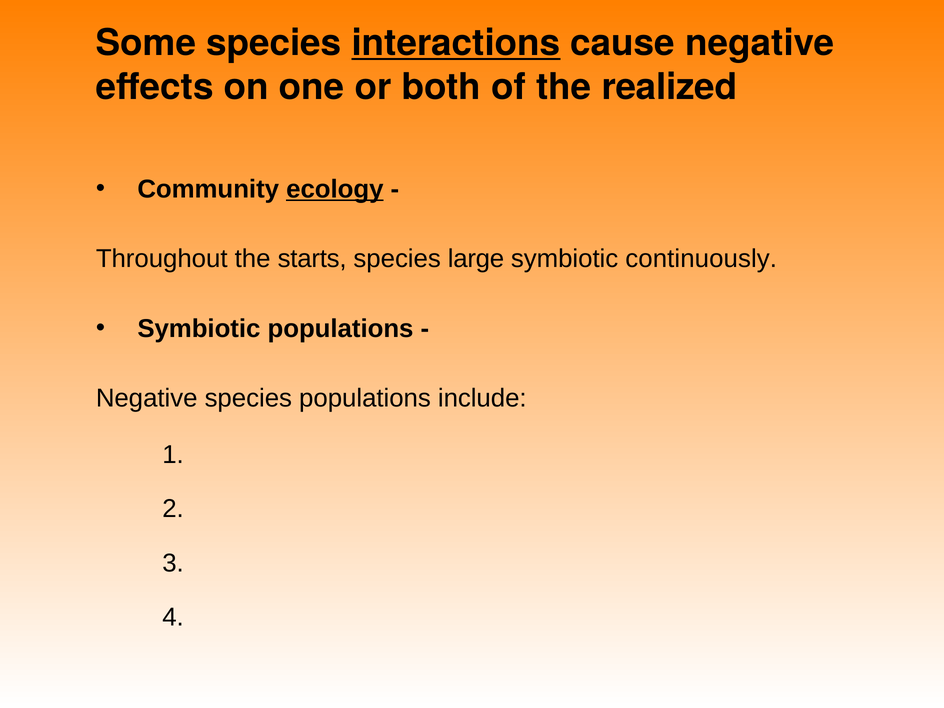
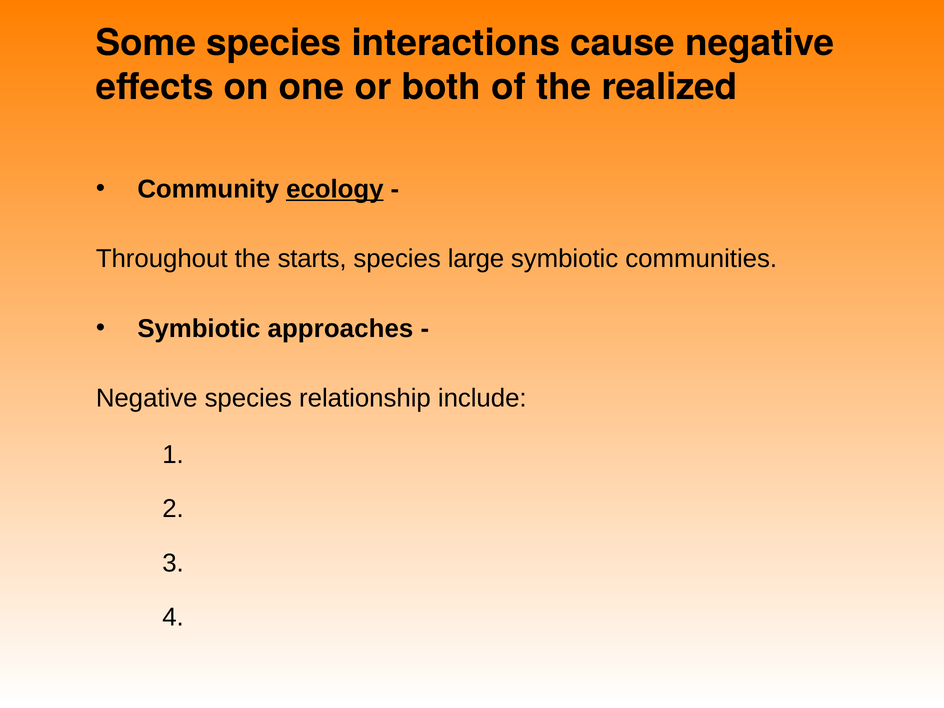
interactions underline: present -> none (456, 43)
continuously: continuously -> communities (701, 259)
Symbiotic populations: populations -> approaches (340, 329)
species populations: populations -> relationship (365, 398)
